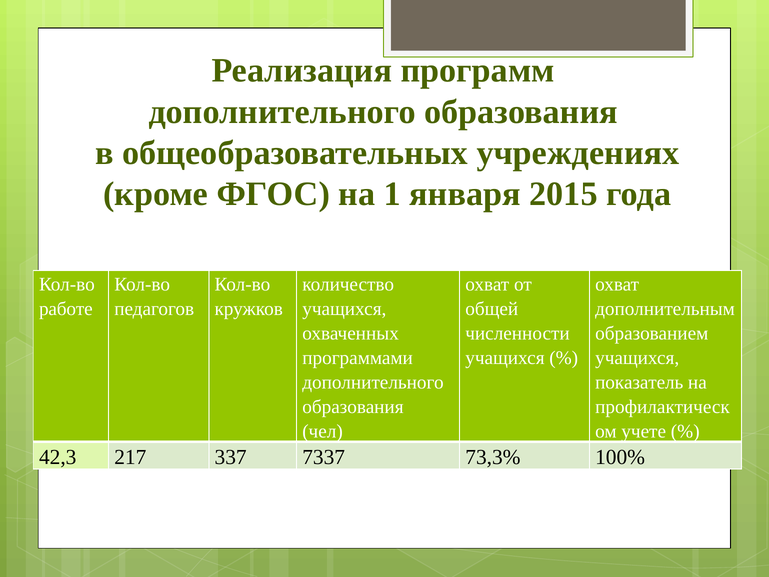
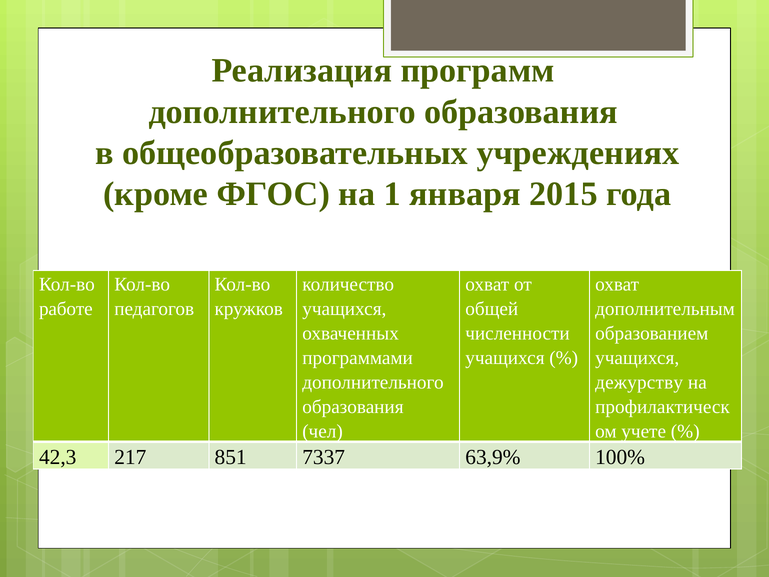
показатель: показатель -> дежурству (639, 382)
337: 337 -> 851 (231, 457)
73,3%: 73,3% -> 63,9% (493, 457)
